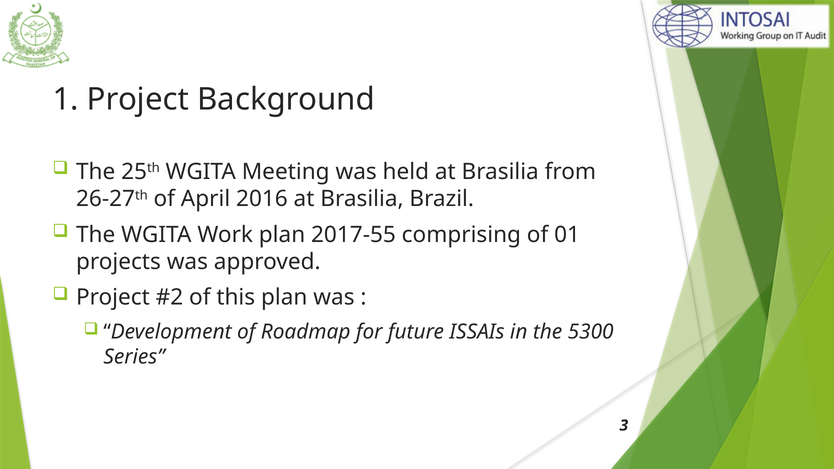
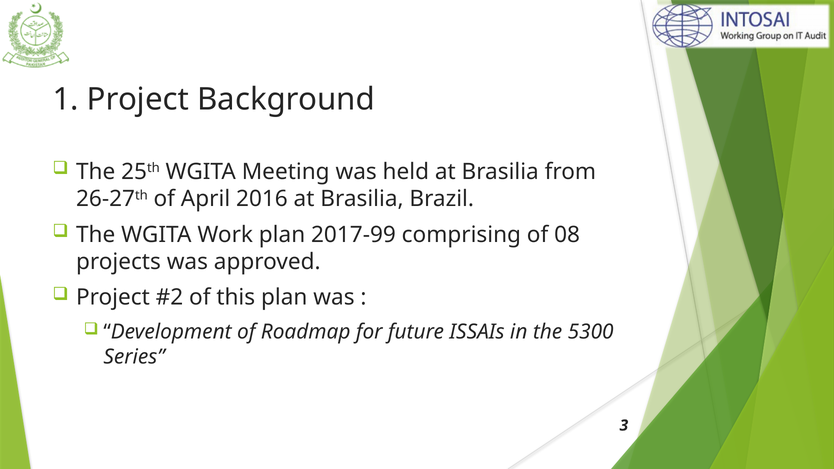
2017-55: 2017-55 -> 2017-99 (353, 235)
01: 01 -> 08 (567, 235)
